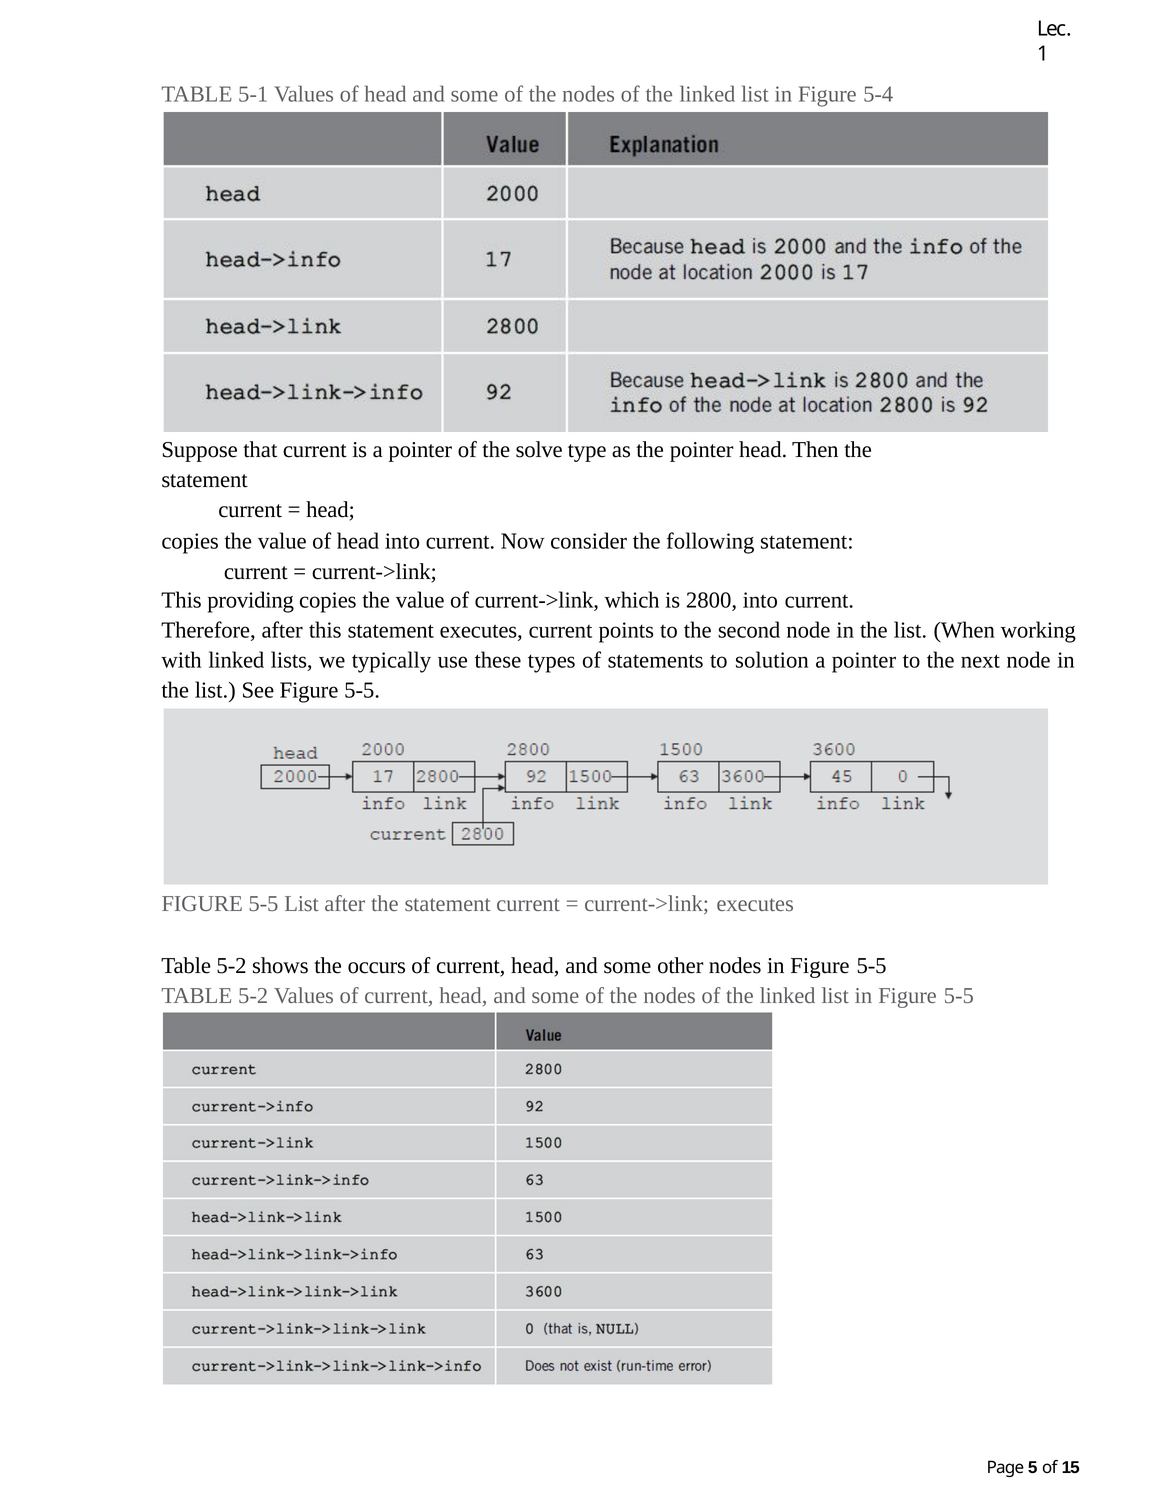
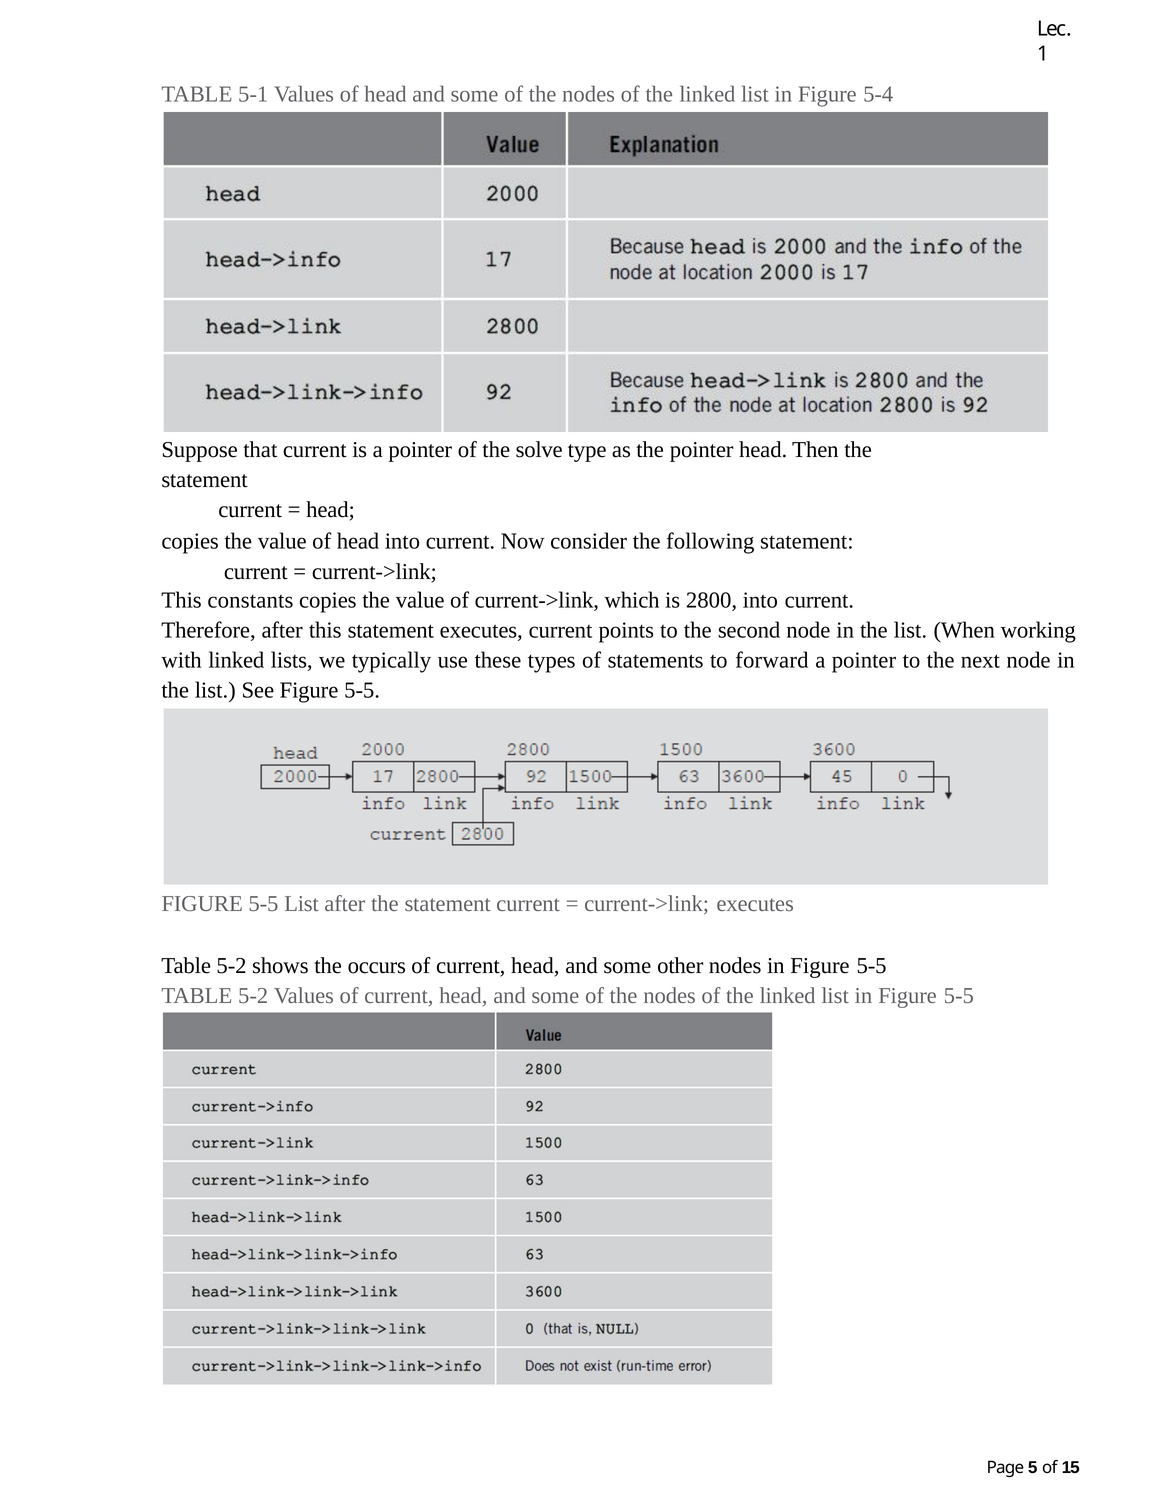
providing: providing -> constants (250, 600)
solution: solution -> forward (772, 660)
